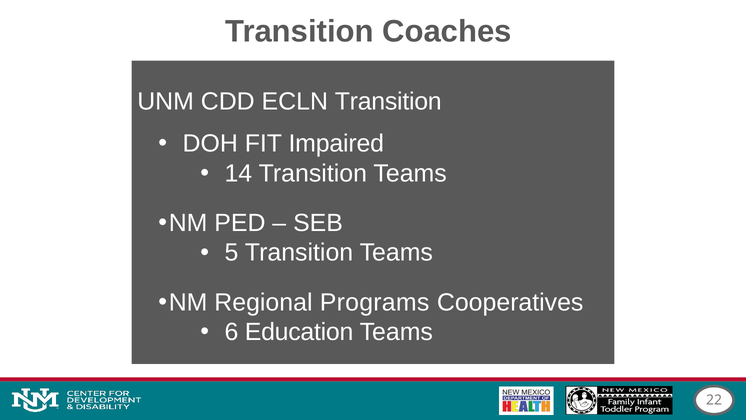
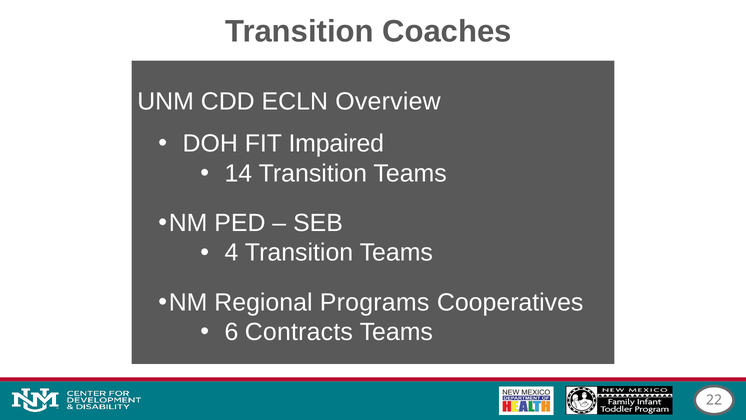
ECLN Transition: Transition -> Overview (388, 101)
5: 5 -> 4 (231, 253)
Education: Education -> Contracts (299, 332)
